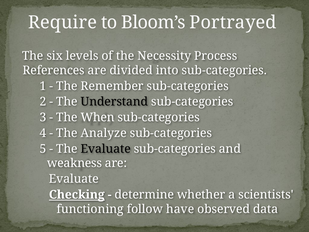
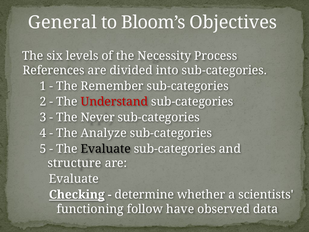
Require: Require -> General (62, 22)
Portrayed: Portrayed -> Objectives (233, 22)
Understand colour: black -> red (114, 102)
When: When -> Never (98, 117)
weakness: weakness -> structure (74, 163)
